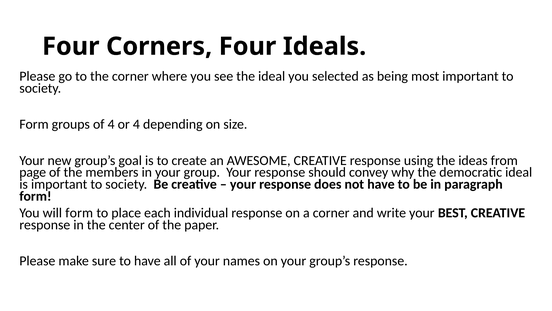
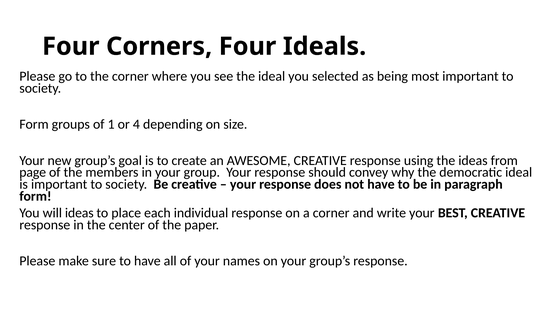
of 4: 4 -> 1 (111, 124)
will form: form -> ideas (79, 213)
